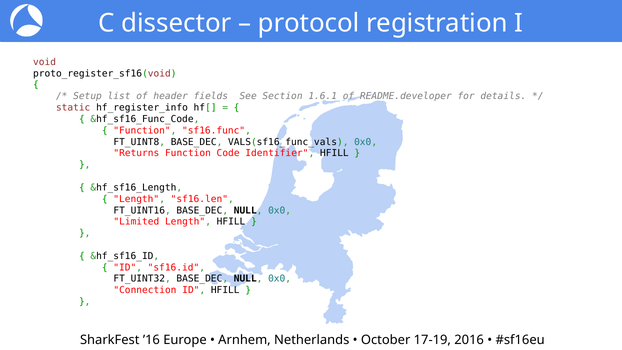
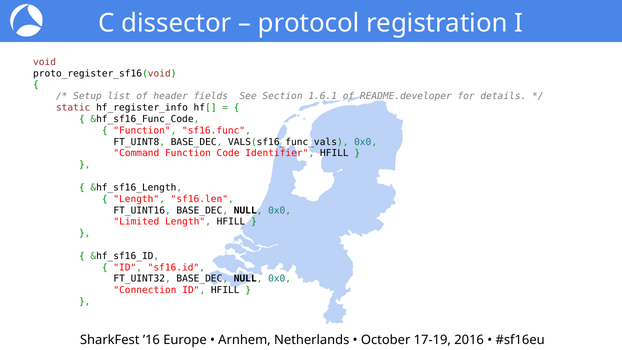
Returns: Returns -> Command (136, 153)
